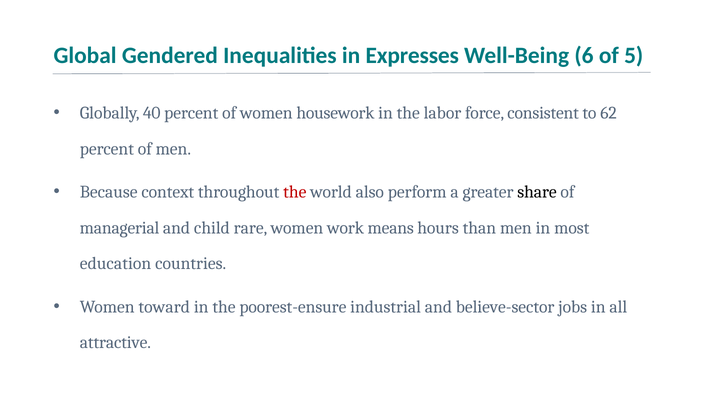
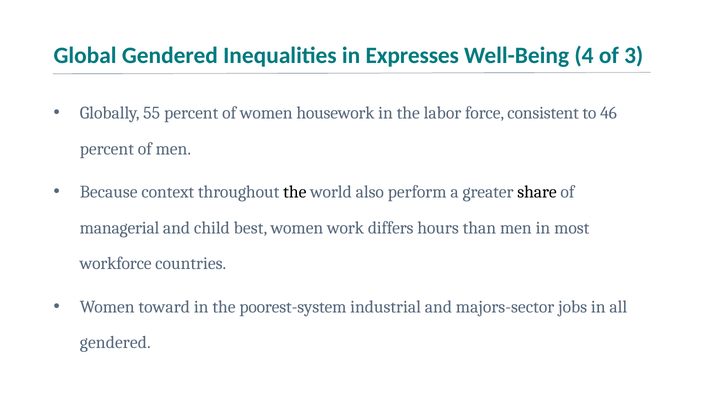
6: 6 -> 4 (584, 56)
5: 5 -> 3 (634, 56)
40: 40 -> 55 (152, 113)
62: 62 -> 46 (609, 113)
the colour: red -> black (295, 192)
rare: rare -> best (250, 228)
means: means -> differs (391, 228)
education: education -> workforce (116, 264)
poorest-ensure: poorest-ensure -> poorest-system (293, 307)
believe-sector: believe-sector -> majors-sector (505, 307)
attractive: attractive -> gendered (115, 342)
